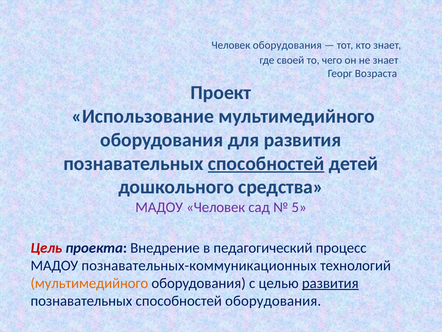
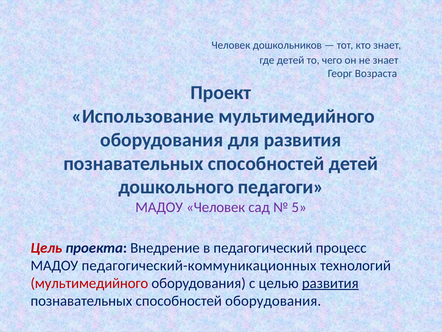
Человек оборудования: оборудования -> дошкольников (287, 45)
где своей: своей -> детей (291, 60)
способностей underline: present -> none (266, 163)
средства: средства -> педагоги (281, 187)
познавательных-коммуникационных: познавательных-коммуникационных -> педагогический-коммуникационных (199, 265)
мультимедийного colour: orange -> red (89, 283)
